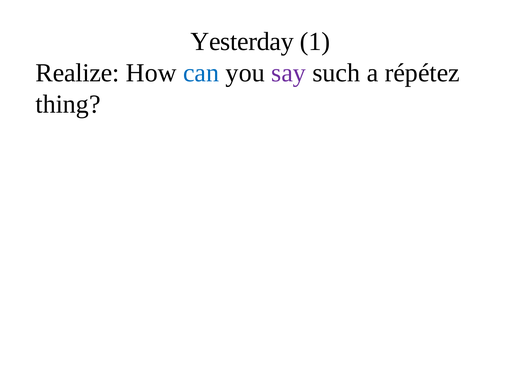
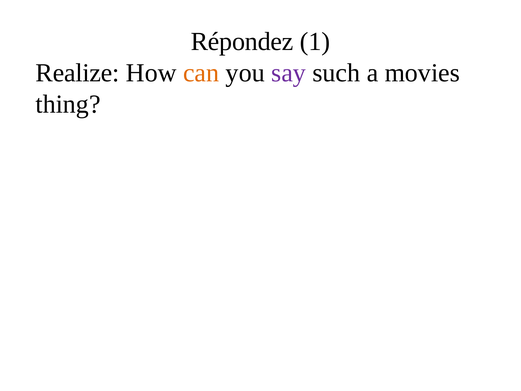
Yesterday: Yesterday -> Répondez (242, 42)
can colour: blue -> orange (201, 73)
répétez: répétez -> movies (422, 73)
